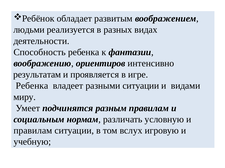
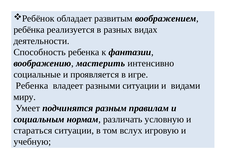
людьми: людьми -> ребёнка (29, 30)
ориентиров: ориентиров -> мастерить (101, 64)
результатам: результатам -> социальные (37, 75)
правилам: правилам -> стараться (33, 131)
